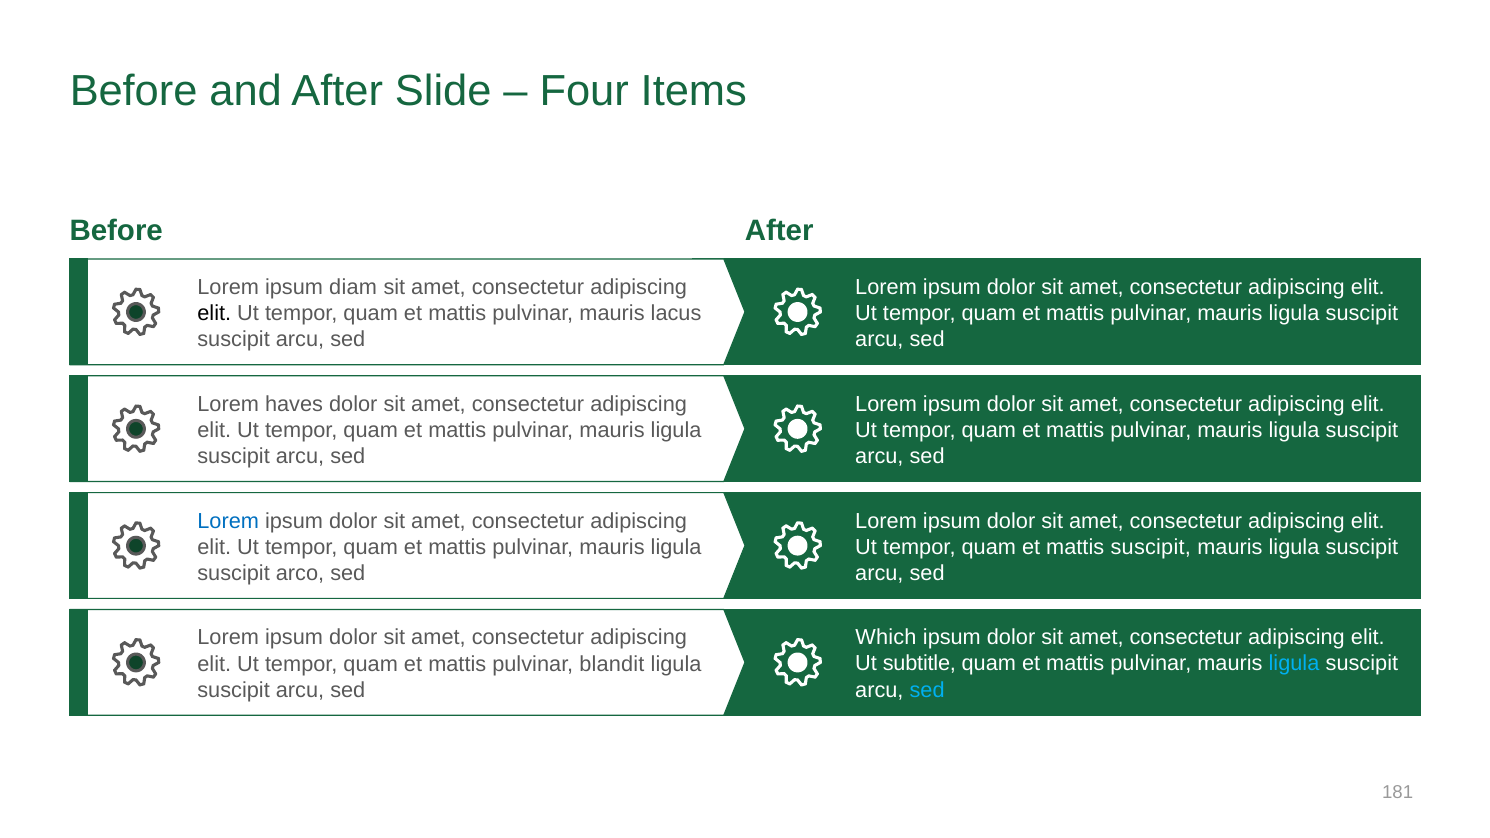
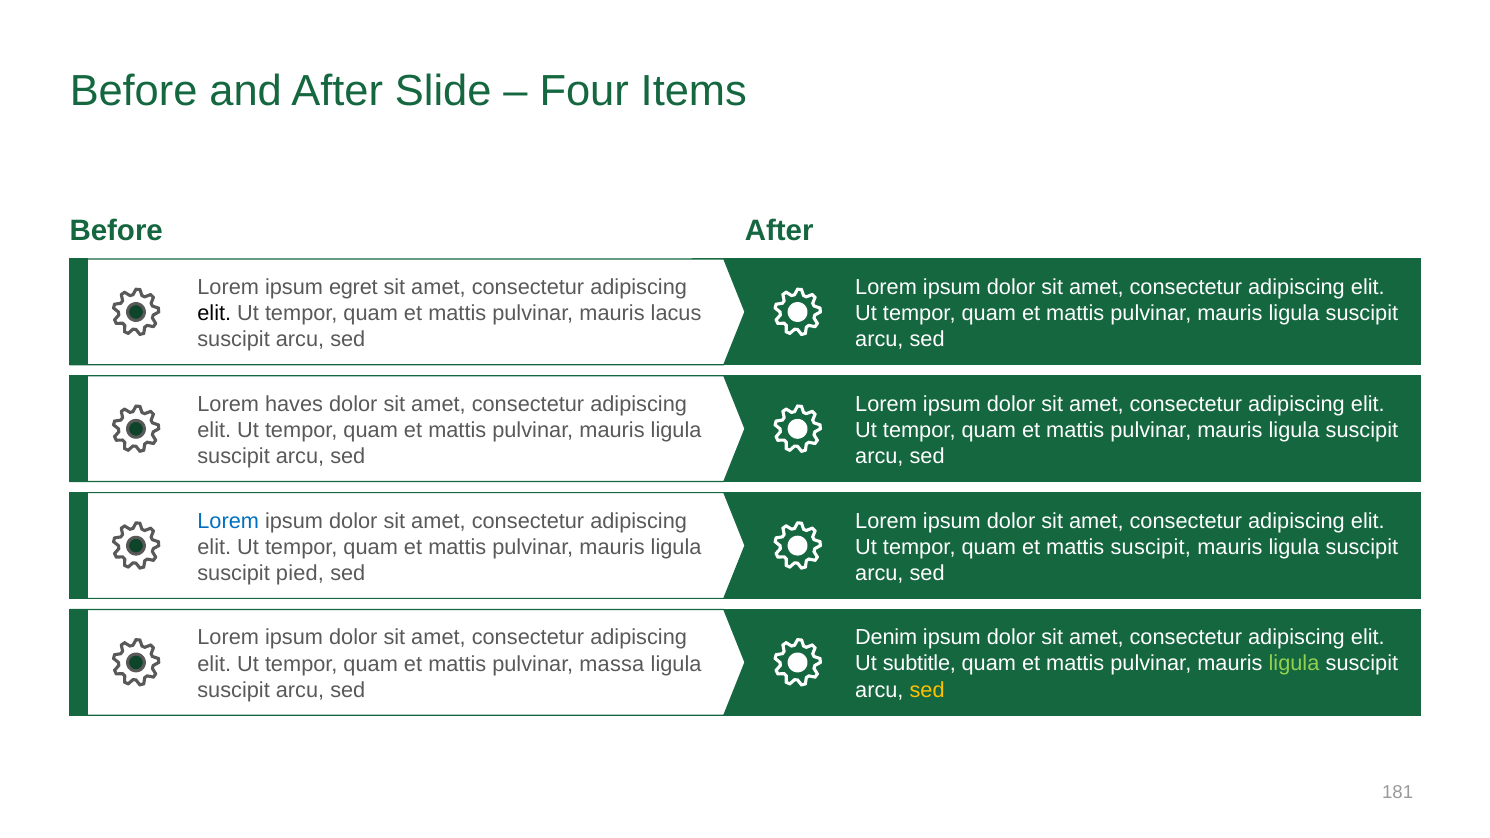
diam: diam -> egret (353, 287)
arco: arco -> pied (300, 573)
Which: Which -> Denim (886, 638)
blandit: blandit -> massa (612, 664)
ligula colour: light blue -> light green (1294, 664)
sed colour: light blue -> yellow (927, 690)
